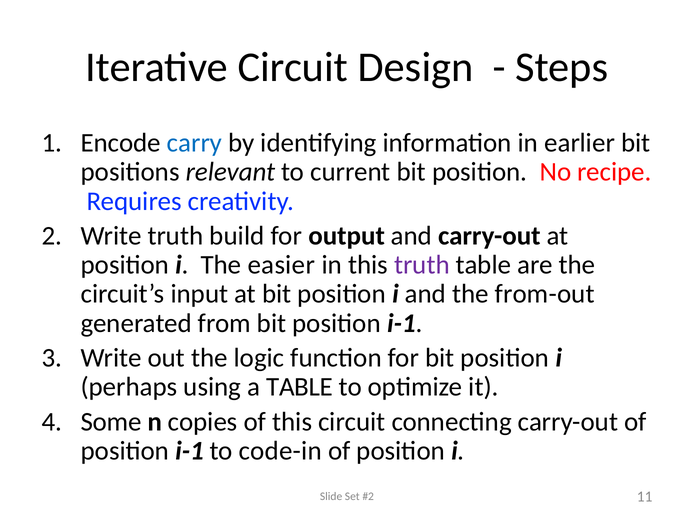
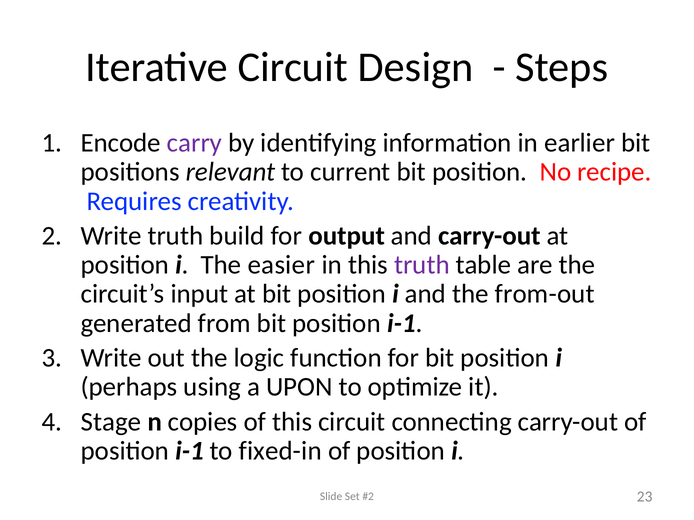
carry colour: blue -> purple (194, 143)
a TABLE: TABLE -> UPON (299, 387)
Some: Some -> Stage (111, 422)
code-in: code-in -> fixed-in (280, 451)
11: 11 -> 23 (645, 497)
